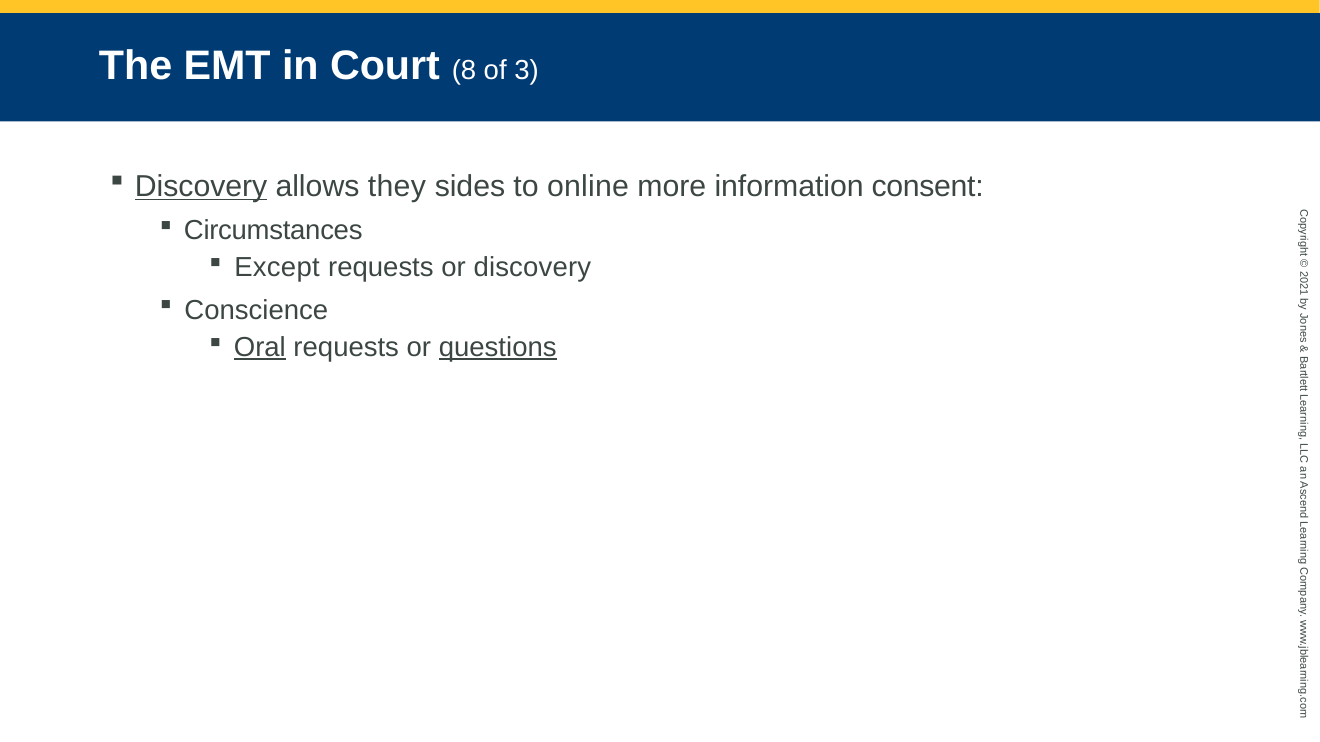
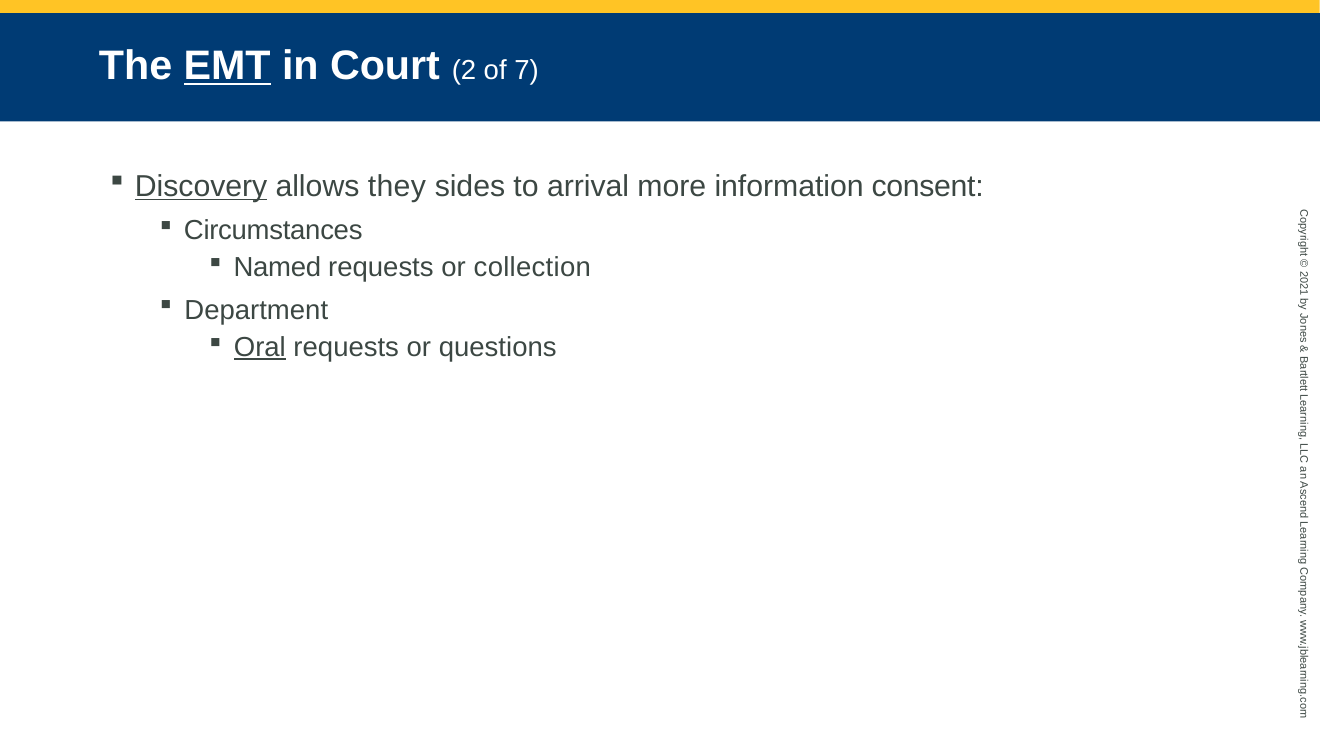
EMT underline: none -> present (227, 66)
Court 8: 8 -> 2 (464, 71)
3: 3 -> 7 (527, 71)
online: online -> arrival (588, 187)
Except: Except -> Named (277, 268)
or discovery: discovery -> collection (532, 268)
Conscience: Conscience -> Department (256, 310)
questions underline: present -> none (498, 348)
